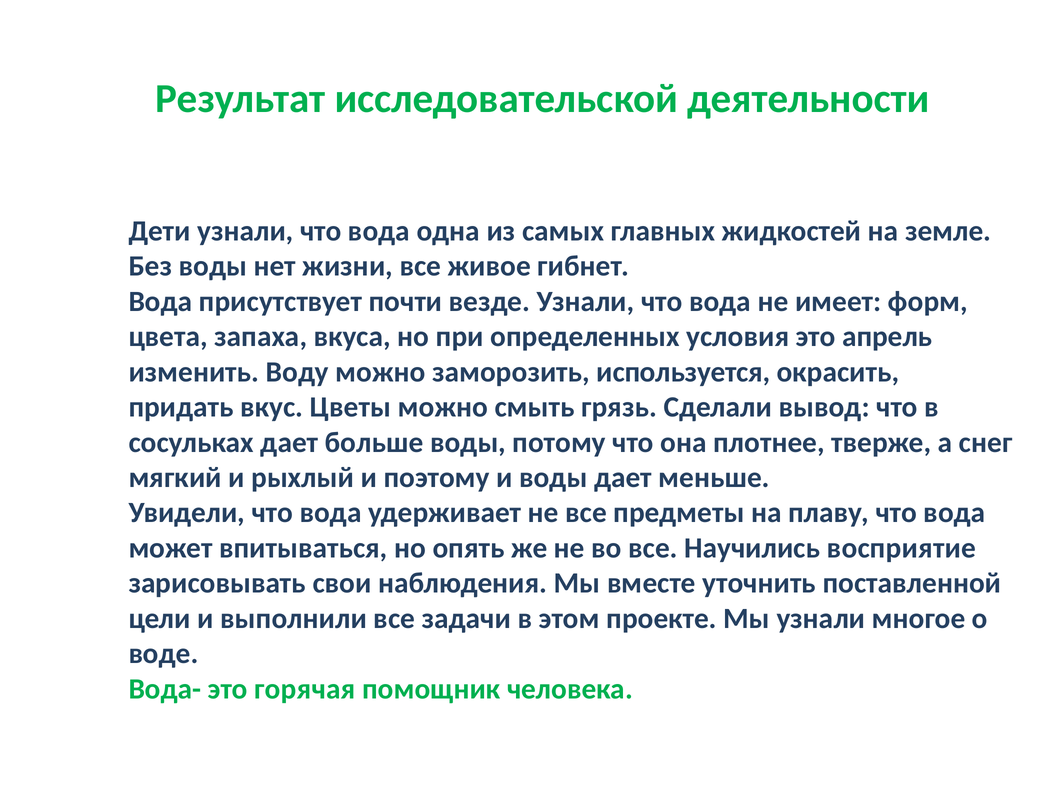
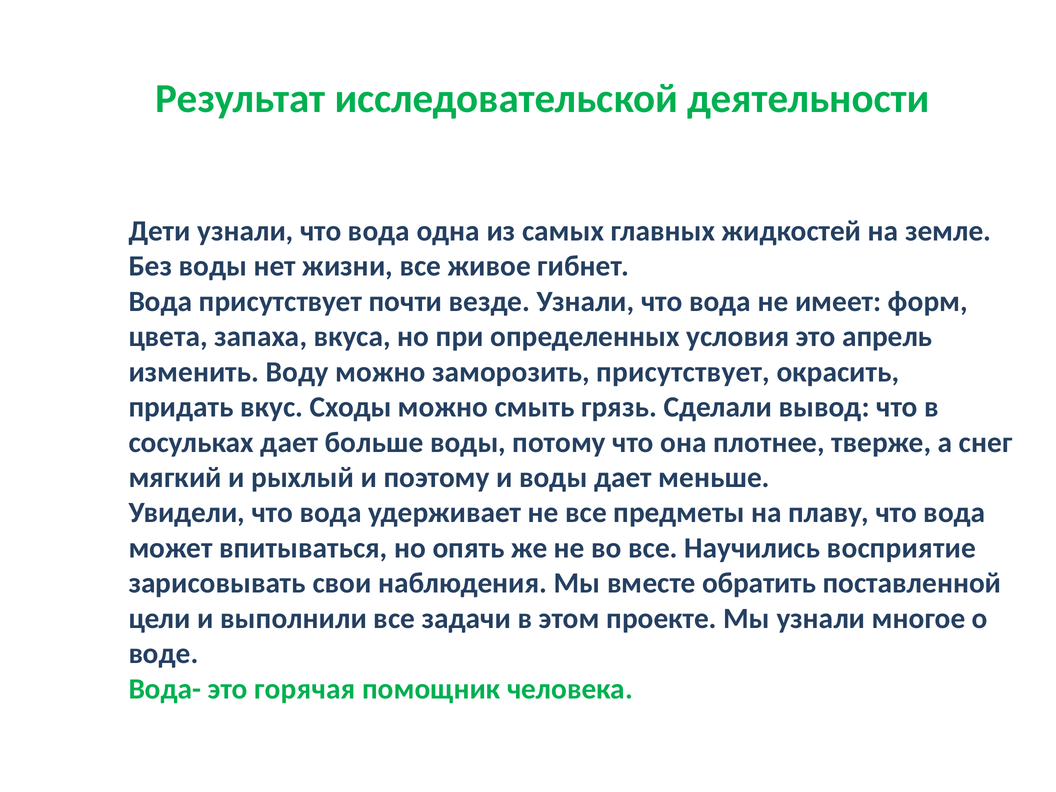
заморозить используется: используется -> присутствует (683, 372)
Цветы: Цветы -> Сходы (351, 407)
уточнить: уточнить -> обратить (759, 583)
